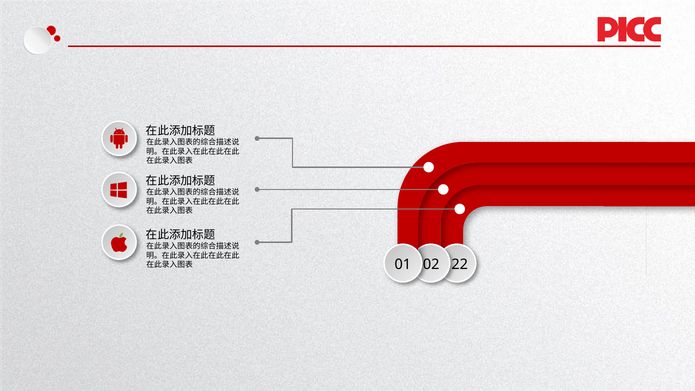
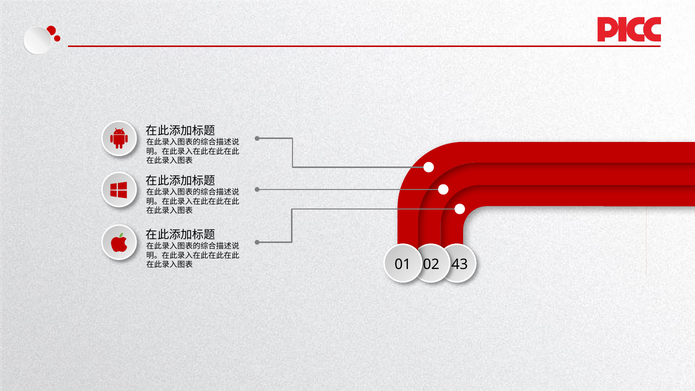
22: 22 -> 43 (460, 265)
